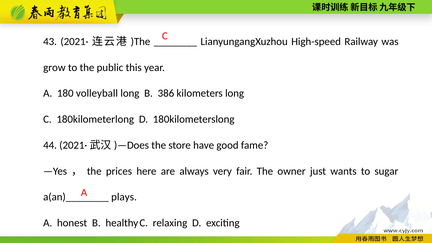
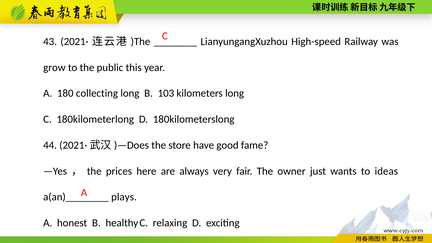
volleyball: volleyball -> collecting (97, 93)
386: 386 -> 103 (166, 93)
sugar: sugar -> ideas (386, 171)
